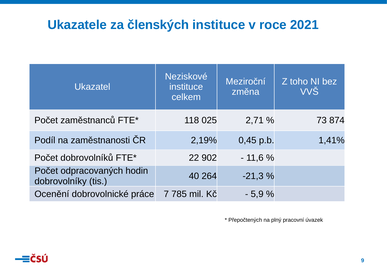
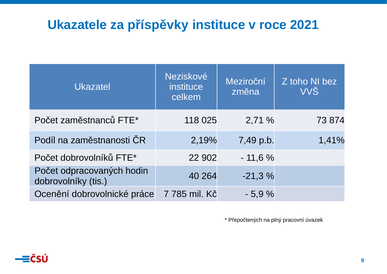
členských: členských -> příspěvky (158, 25)
0,45: 0,45 -> 7,49 (247, 140)
